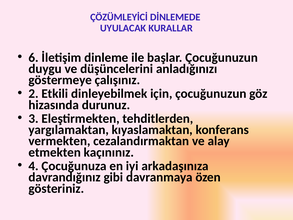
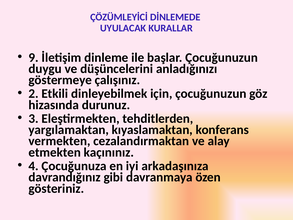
6: 6 -> 9 (34, 57)
